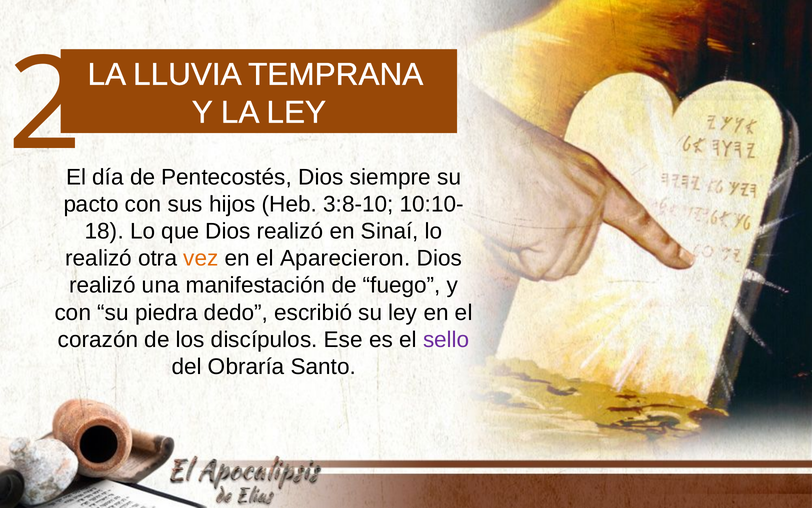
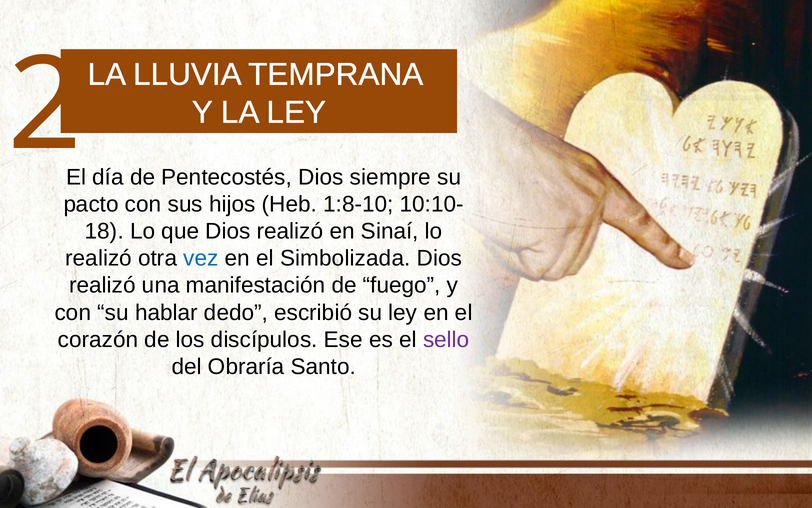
3:8-10: 3:8-10 -> 1:8-10 (358, 204)
vez colour: orange -> blue (201, 258)
Aparecieron: Aparecieron -> Simbolizada (345, 258)
piedra: piedra -> hablar (166, 312)
